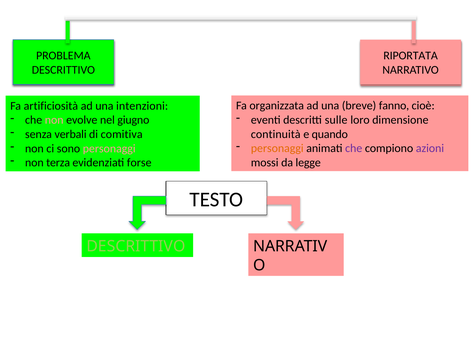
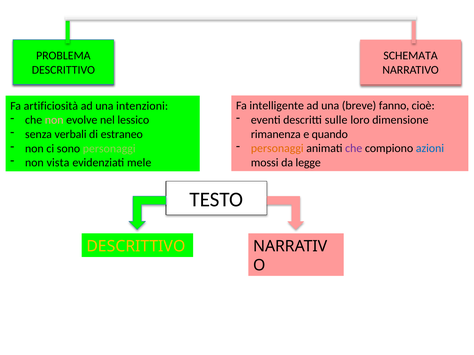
RIPORTATA: RIPORTATA -> SCHEMATA (411, 56)
organizzata: organizzata -> intelligente (277, 106)
giugno: giugno -> lessico (133, 120)
comitiva: comitiva -> estraneo (122, 134)
continuità: continuità -> rimanenza (276, 134)
azioni colour: purple -> blue (430, 149)
personaggi colour: pink -> light green (109, 149)
terza: terza -> vista (58, 163)
forse: forse -> mele (139, 163)
DESCRITTIVO colour: light green -> yellow (136, 247)
